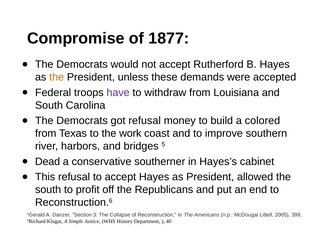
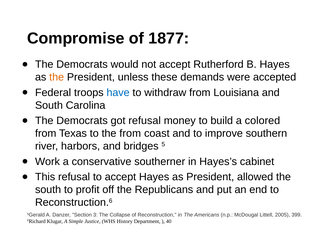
have colour: purple -> blue (118, 93)
the work: work -> from (130, 134)
Dead: Dead -> Work (47, 162)
